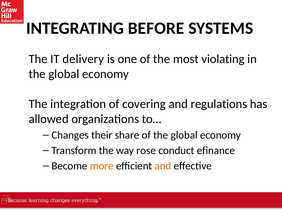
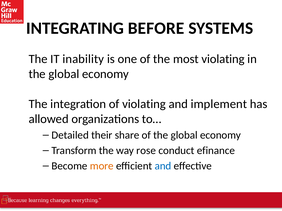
delivery: delivery -> inability (83, 59)
of covering: covering -> violating (144, 104)
regulations: regulations -> implement (219, 104)
Changes: Changes -> Detailed (70, 136)
and colour: orange -> blue (163, 166)
